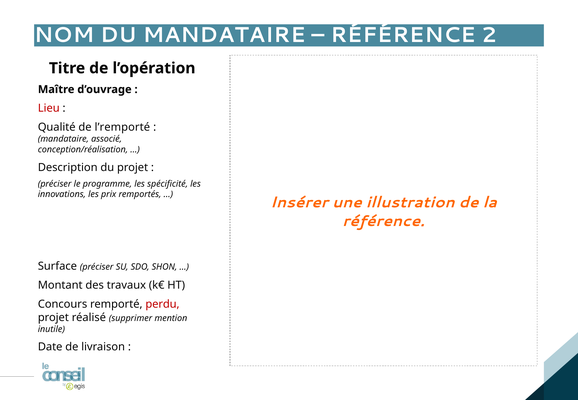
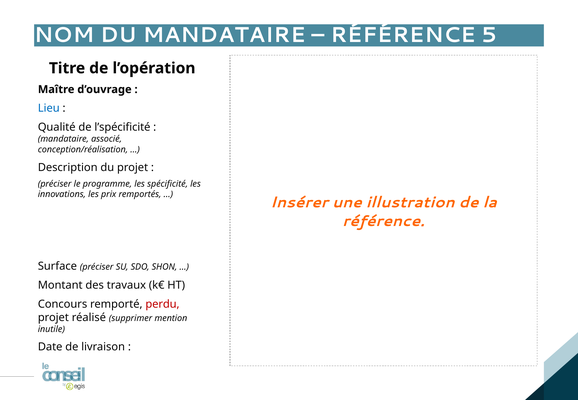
2: 2 -> 5 (489, 35)
Lieu colour: red -> blue (49, 108)
l’remporté: l’remporté -> l’spécificité (122, 127)
